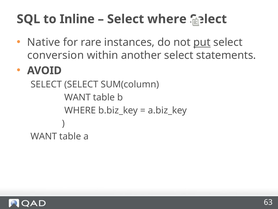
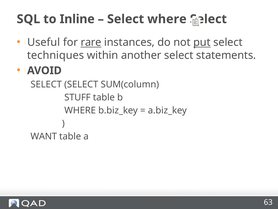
Native: Native -> Useful (44, 42)
rare underline: none -> present (91, 42)
conversion: conversion -> techniques (56, 55)
WANT: WANT -> STUFF (77, 97)
